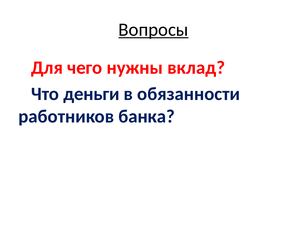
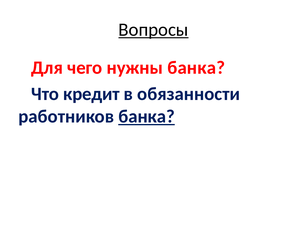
нужны вклад: вклад -> банка (196, 68)
деньги: деньги -> кредит (91, 94)
банка underline: none -> present (147, 117)
